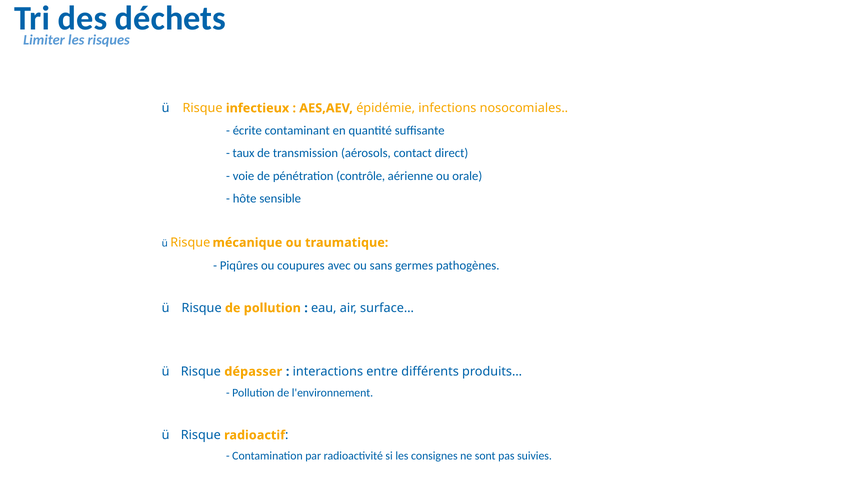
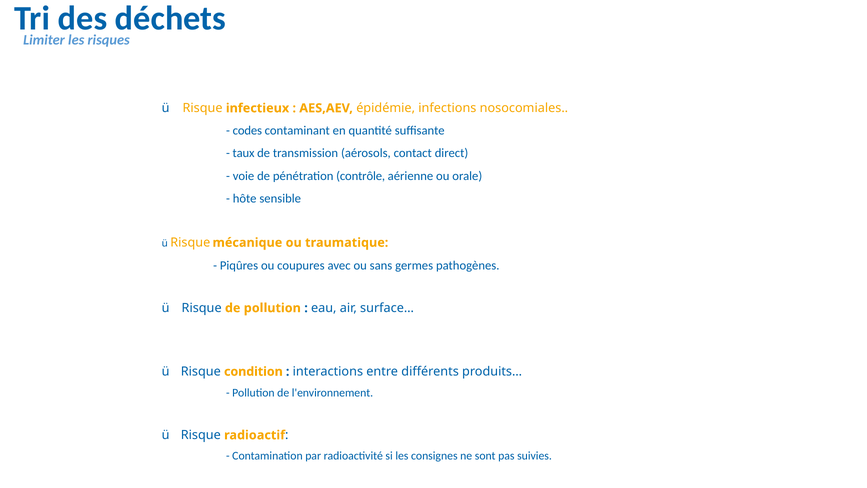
écrite: écrite -> codes (247, 130)
dépasser: dépasser -> condition (253, 371)
